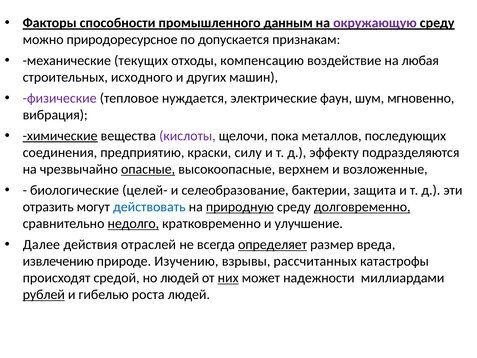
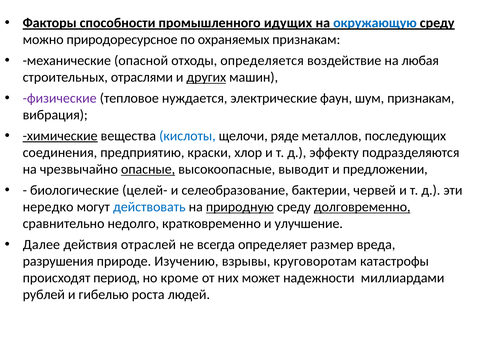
данным: данным -> идущих (288, 23)
окружающую colour: purple -> blue (375, 23)
допускается: допускается -> охраняемых (234, 40)
текущих: текущих -> опасной (141, 61)
компенсацию: компенсацию -> определяется (262, 61)
исходного: исходного -> отраслями (142, 77)
других underline: none -> present (206, 77)
шум мгновенно: мгновенно -> признакам (421, 98)
кислоты colour: purple -> blue (187, 136)
пока: пока -> ряде (285, 136)
силу: силу -> хлор (248, 152)
верхнем: верхнем -> выводит (304, 169)
возложенные: возложенные -> предложении (385, 169)
защита: защита -> червей (375, 190)
отразить: отразить -> нередко (48, 207)
недолго underline: present -> none (133, 224)
определяет underline: present -> none (273, 244)
извлечению: извлечению -> разрушения (58, 261)
рассчитанных: рассчитанных -> круговоротам (315, 261)
средой: средой -> период (117, 278)
но людей: людей -> кроме (180, 278)
них underline: present -> none (228, 278)
рублей underline: present -> none (44, 295)
